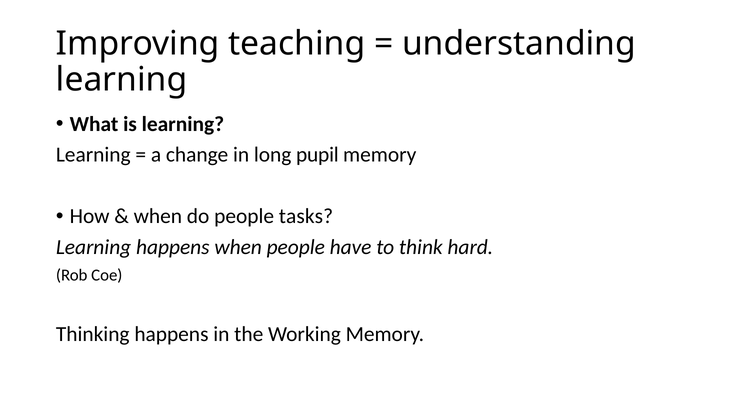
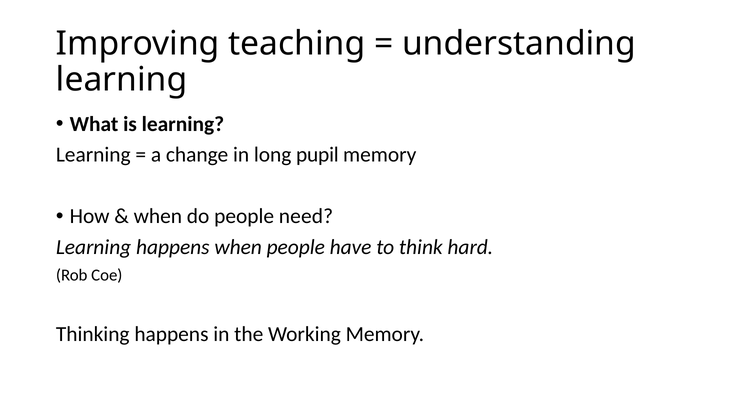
tasks: tasks -> need (306, 216)
